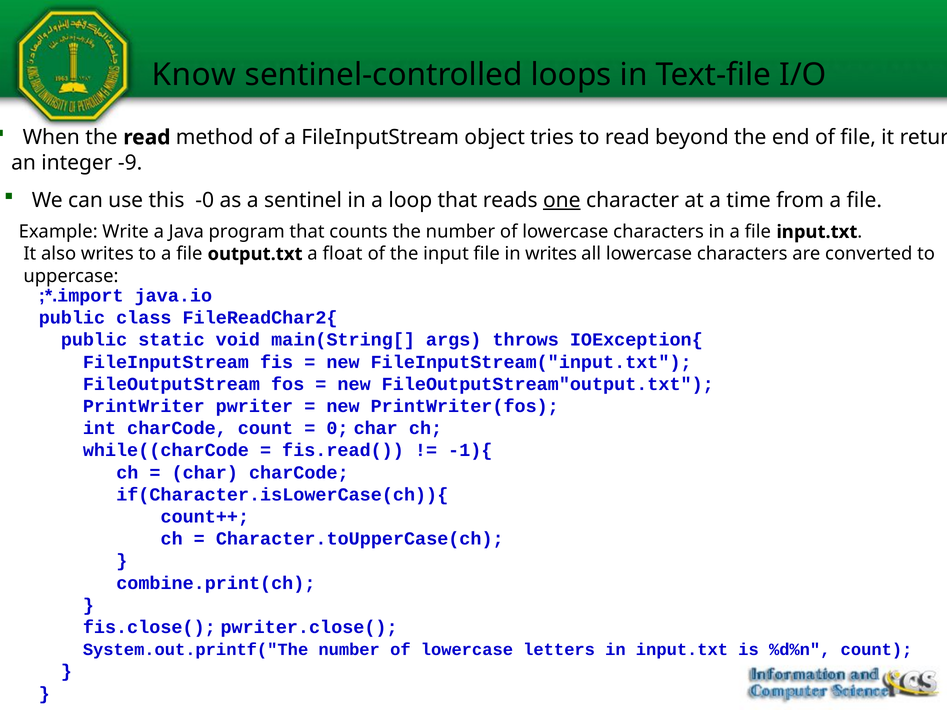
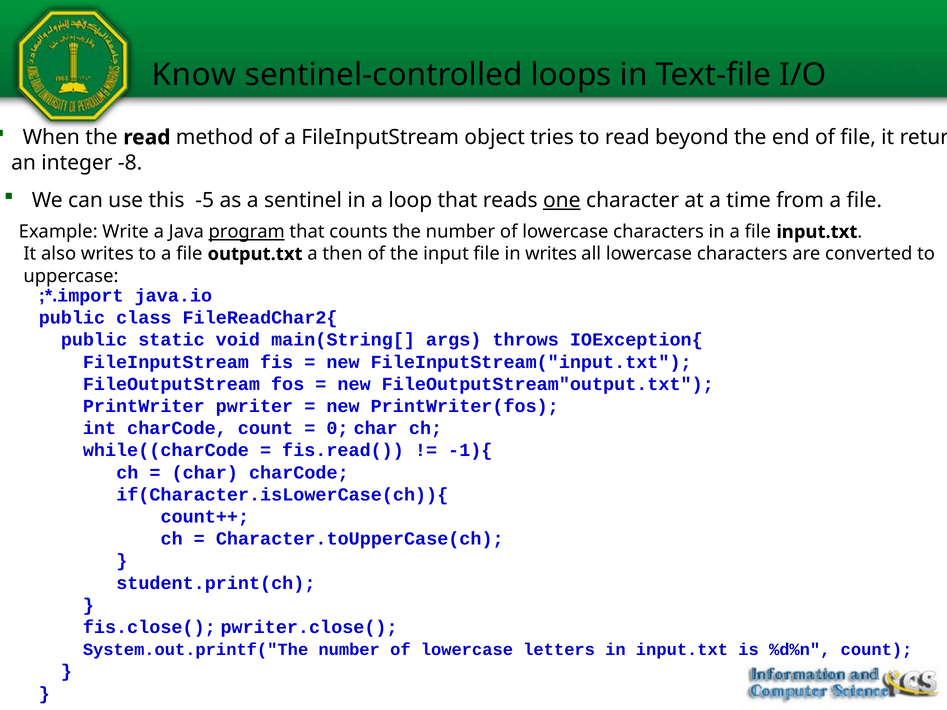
-9: -9 -> -8 (130, 163)
-0: -0 -> -5 (205, 200)
program underline: none -> present (247, 232)
float: float -> then (343, 254)
combine.print(ch: combine.print(ch -> student.print(ch (216, 583)
